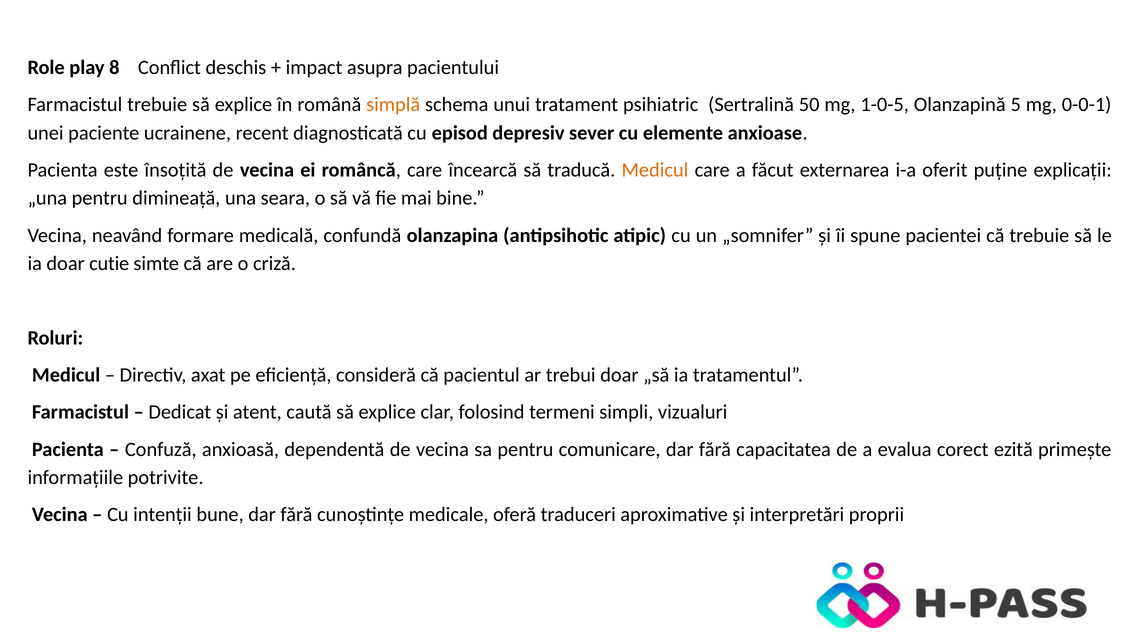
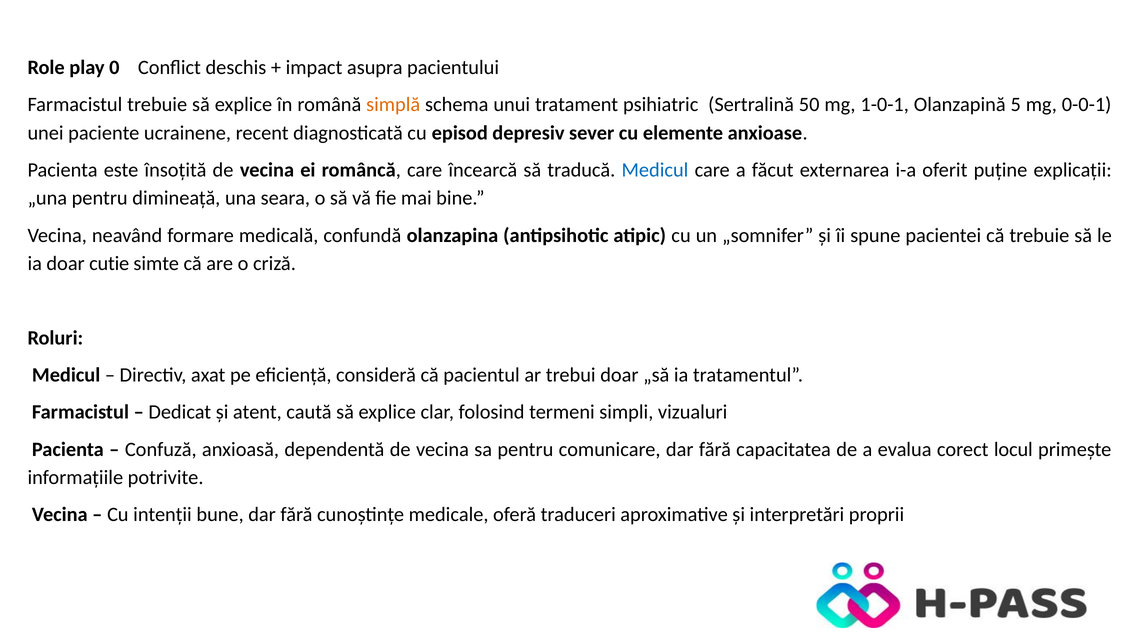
8: 8 -> 0 (114, 68)
1-0-5: 1-0-5 -> 1-0-1 (885, 105)
Medicul colour: orange -> blue (655, 170)
ezită: ezită -> locul (1013, 449)
